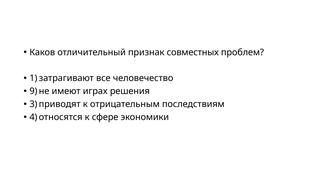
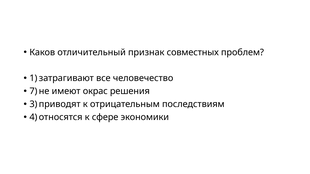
9: 9 -> 7 (33, 91)
играх: играх -> окрас (95, 91)
